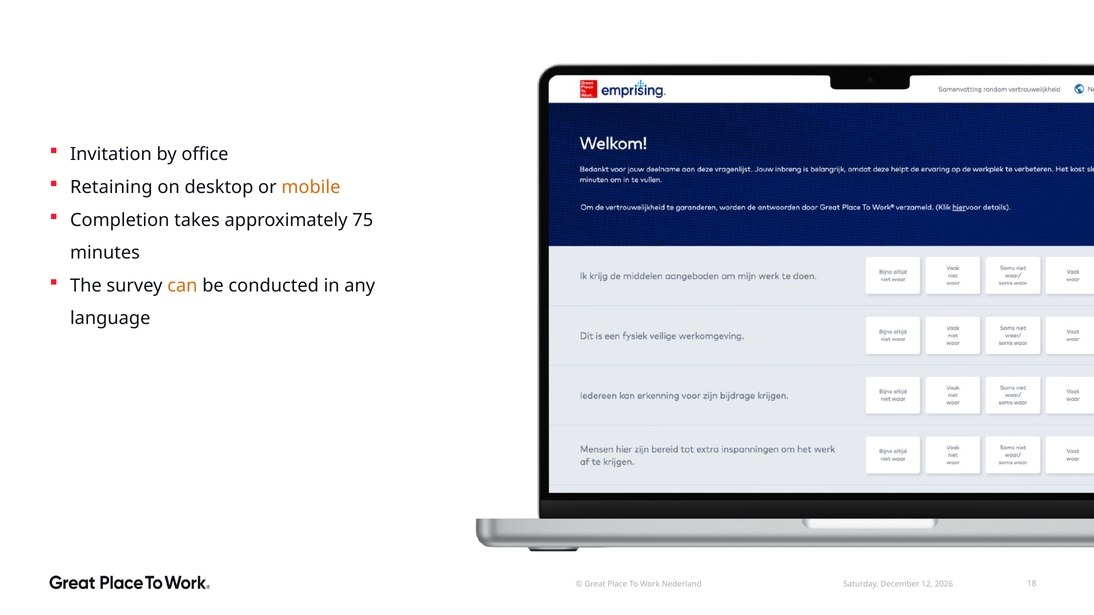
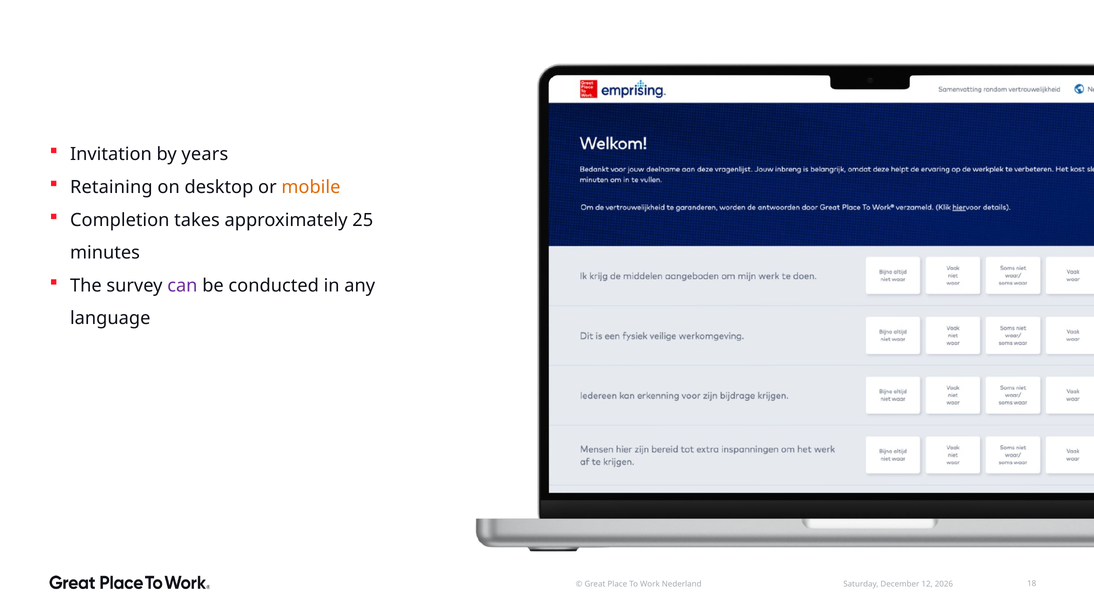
office: office -> years (205, 154)
75: 75 -> 25 (363, 220)
can colour: orange -> purple (182, 286)
